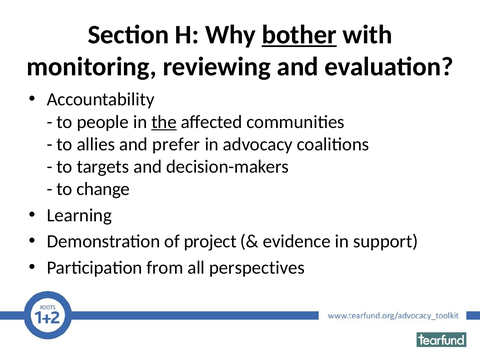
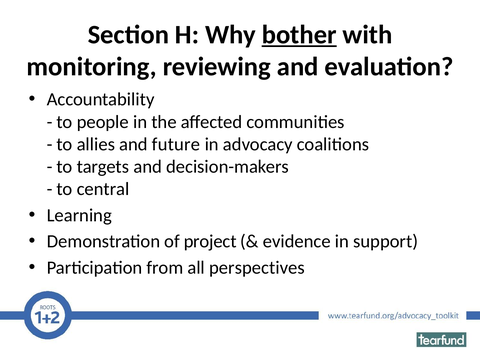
the underline: present -> none (164, 122)
prefer: prefer -> future (176, 144)
change: change -> central (103, 189)
